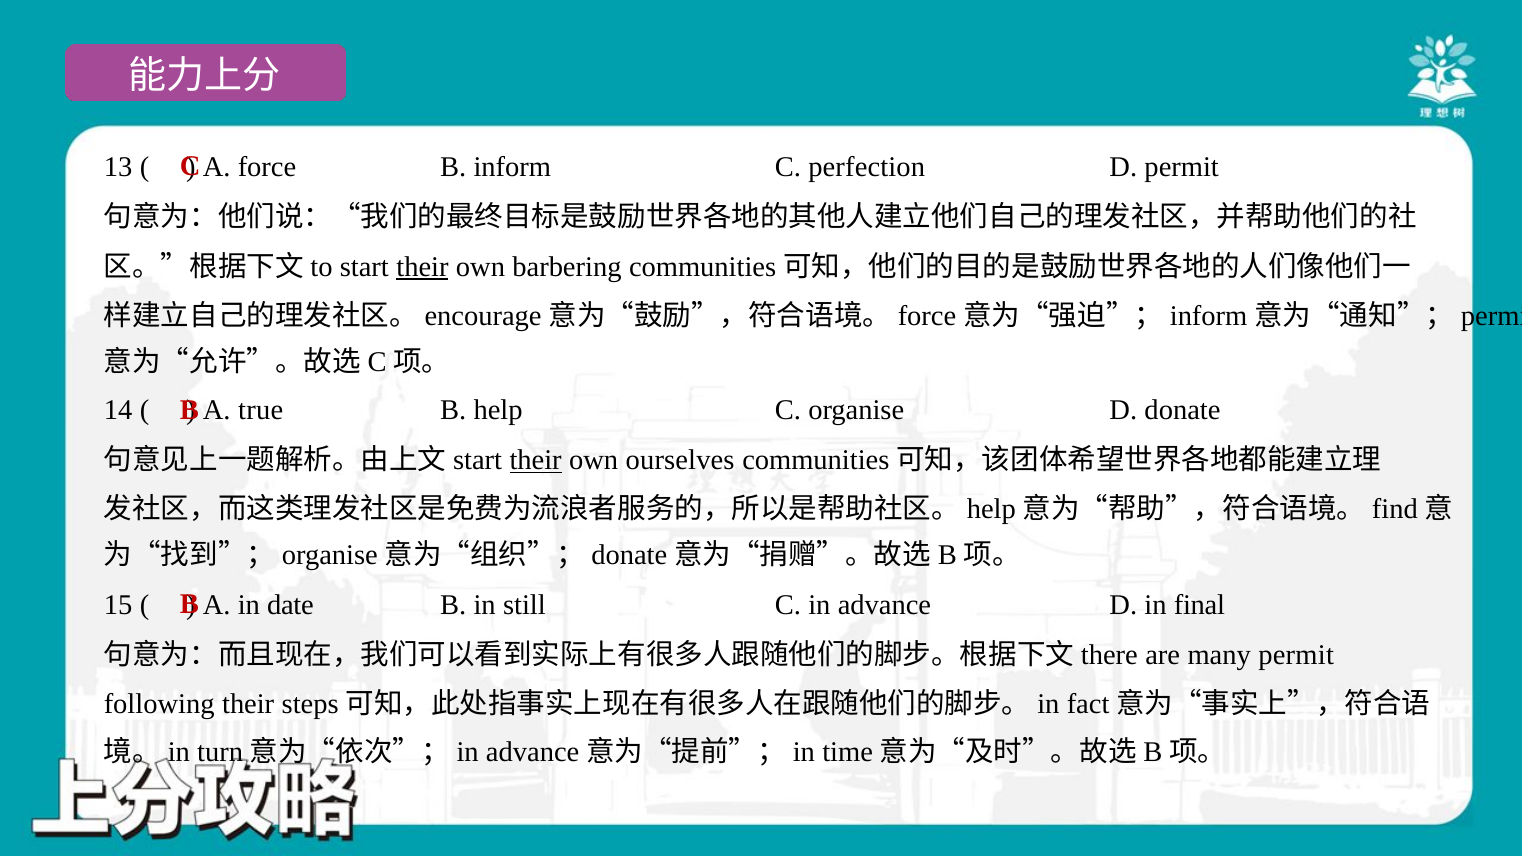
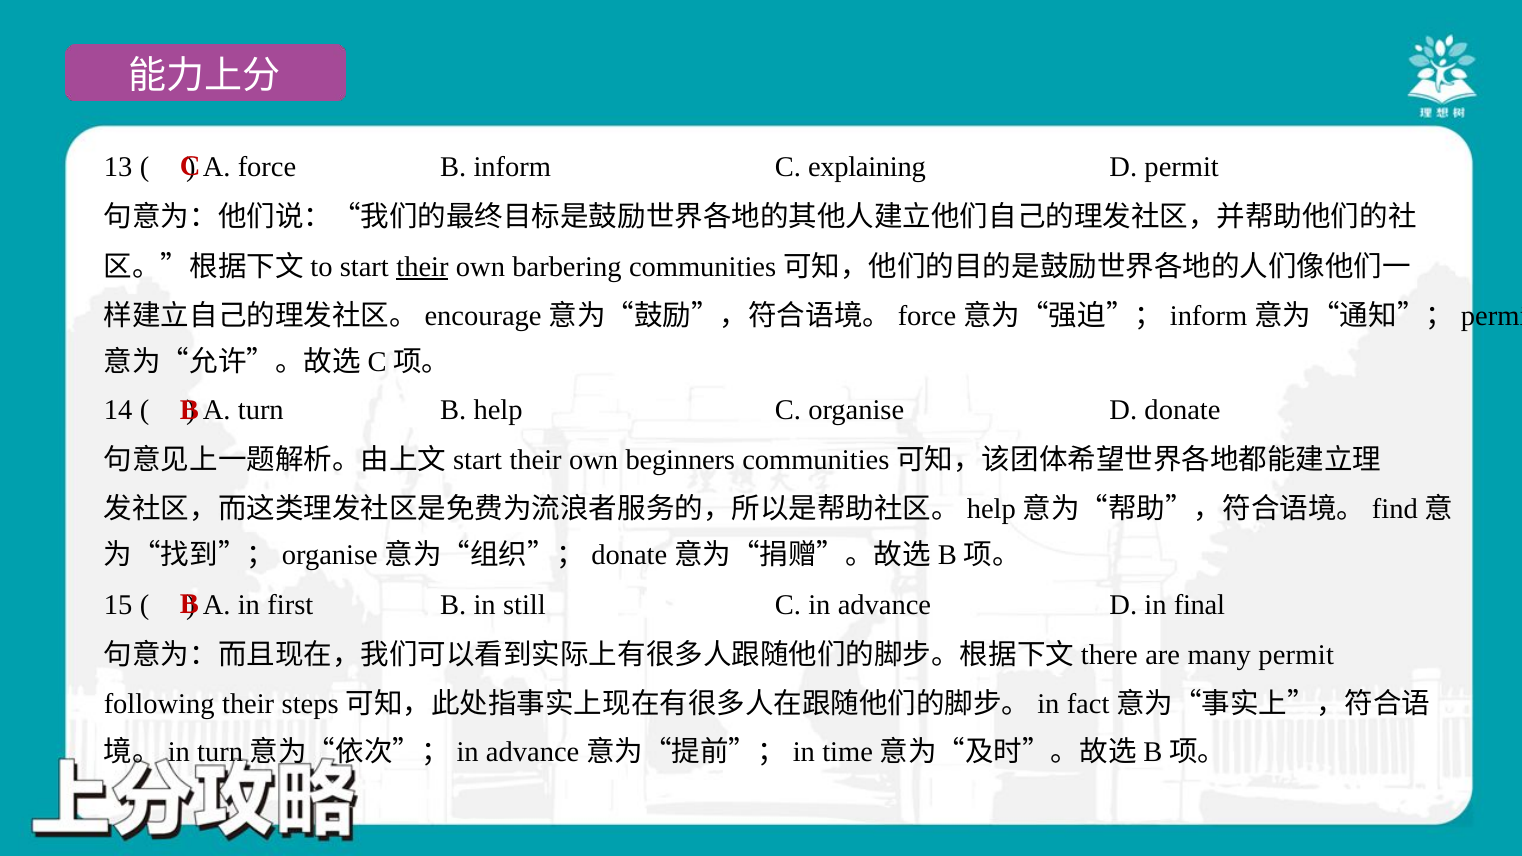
perfection: perfection -> explaining (867, 167)
true: true -> turn (261, 411)
their underline: present -> none (536, 460)
ourselves: ourselves -> beginners (680, 460)
date: date -> first (290, 605)
